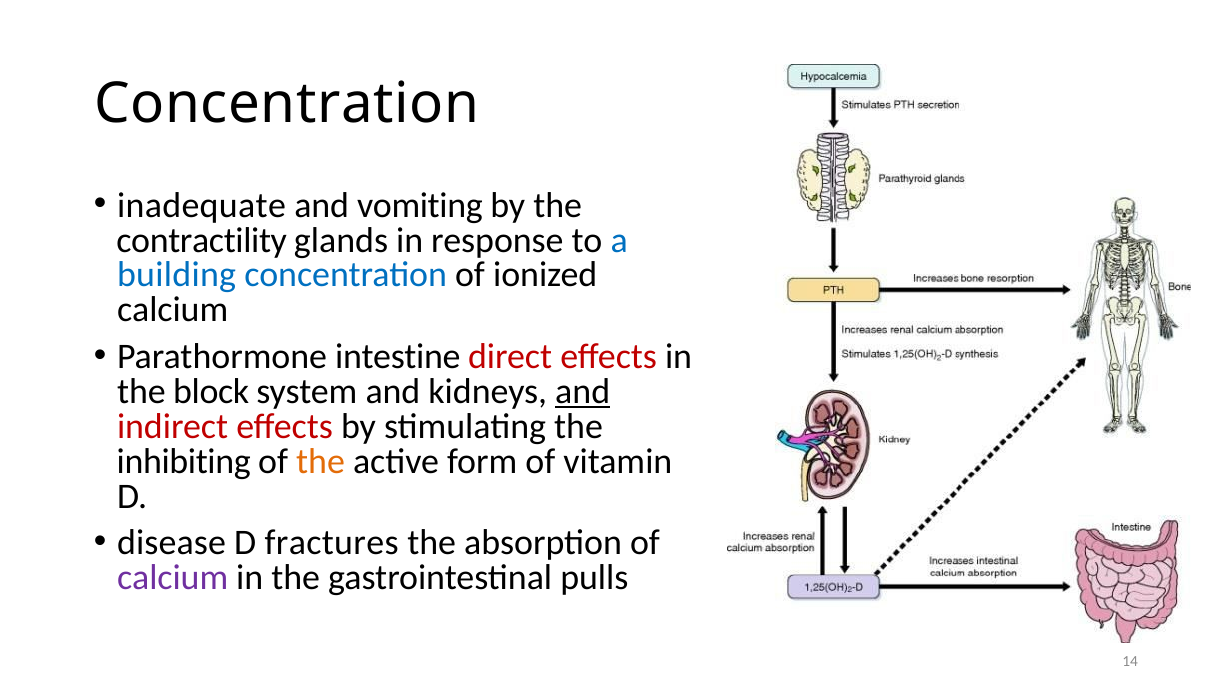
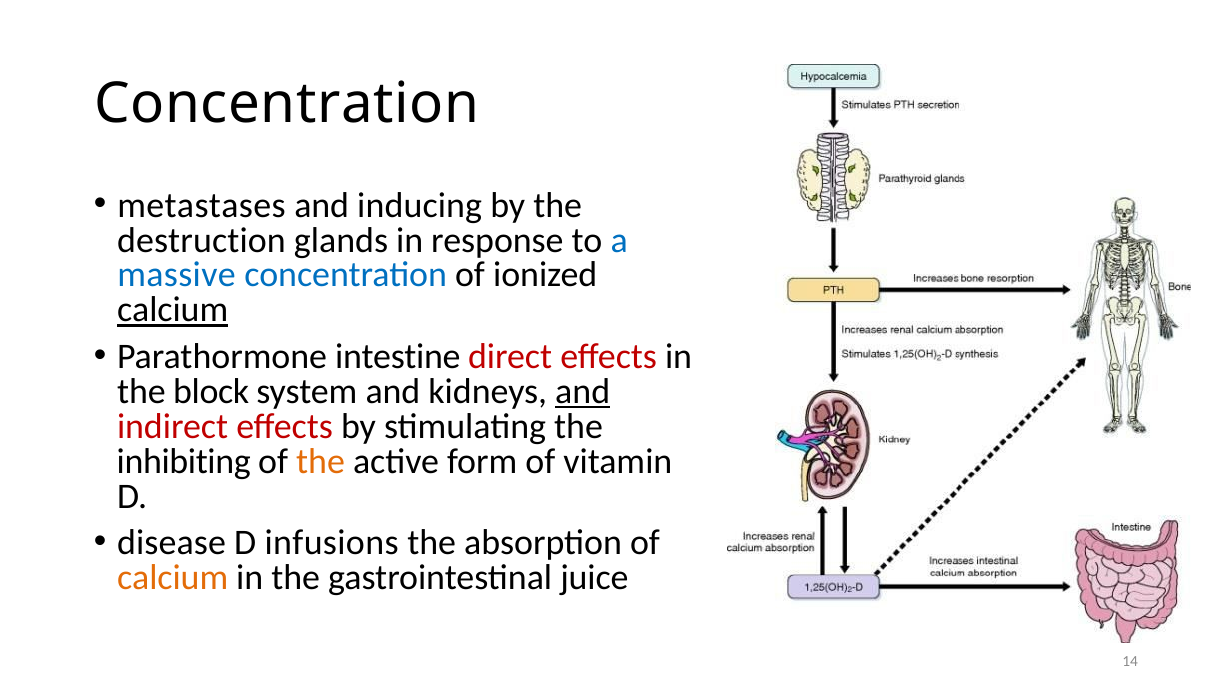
inadequate: inadequate -> metastases (201, 205)
vomiting: vomiting -> inducing (420, 205)
contractility: contractility -> destruction (201, 240)
building: building -> massive (177, 275)
calcium underline: none -> present (173, 310)
fractures: fractures -> infusions (332, 543)
calcium colour: purple -> orange (173, 578)
pulls: pulls -> juice (594, 578)
